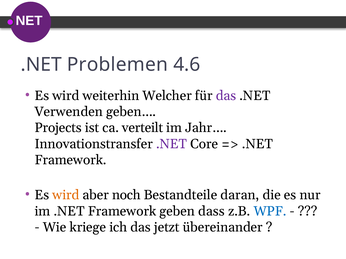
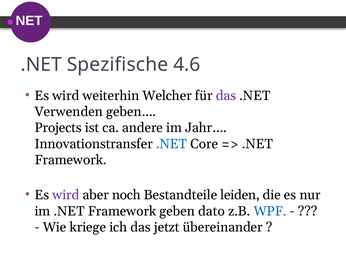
Problemen: Problemen -> Spezifische (117, 65)
verteilt: verteilt -> andere (143, 128)
.NET colour: purple -> blue (172, 144)
wird colour: orange -> purple (66, 195)
daran: daran -> leiden (240, 195)
dass: dass -> dato (211, 211)
